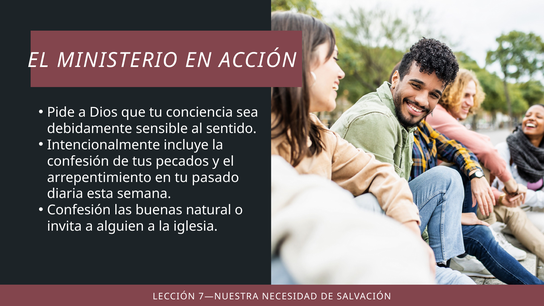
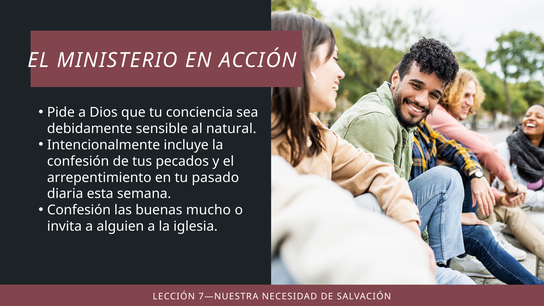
sentido: sentido -> natural (231, 129)
natural: natural -> mucho (208, 210)
